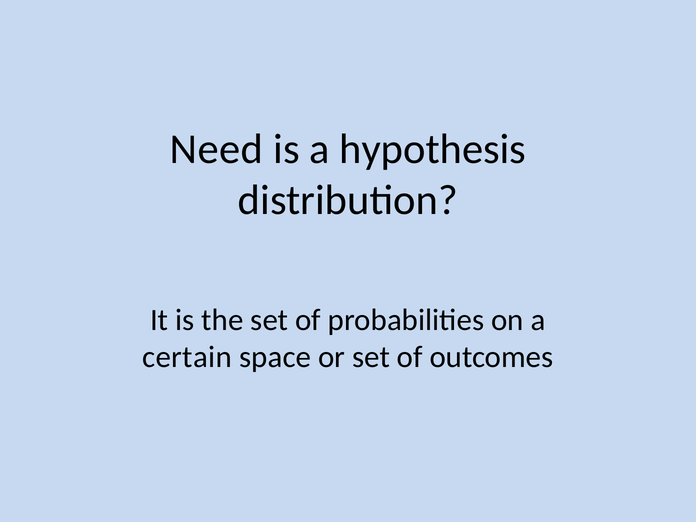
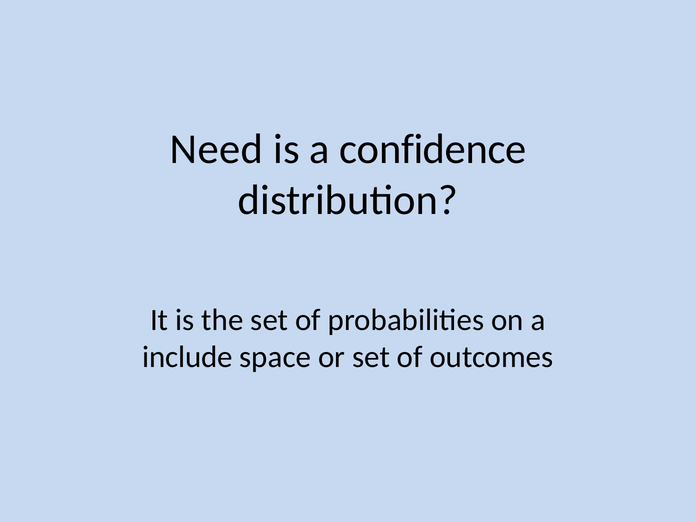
hypothesis: hypothesis -> confidence (433, 149)
certain: certain -> include (187, 357)
